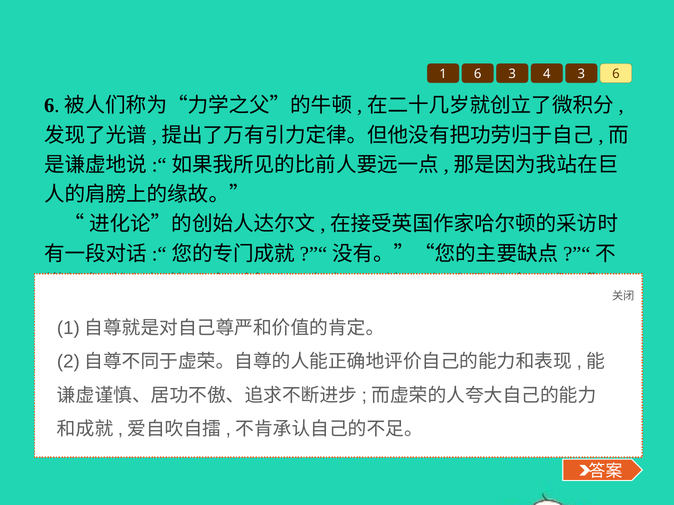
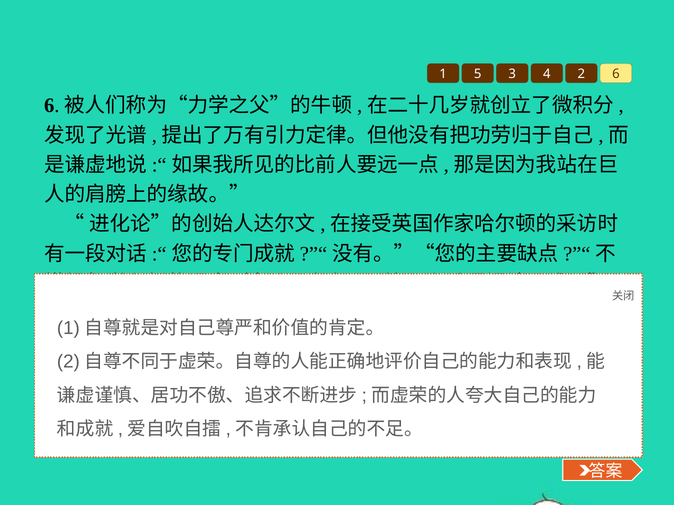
1 6: 6 -> 5 (478, 74)
4 3: 3 -> 2 (581, 74)
